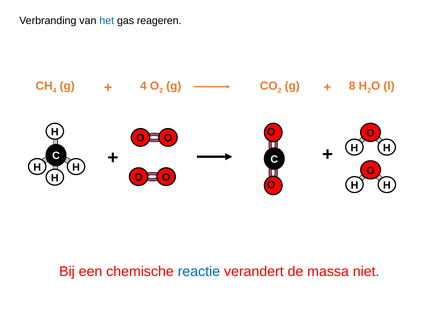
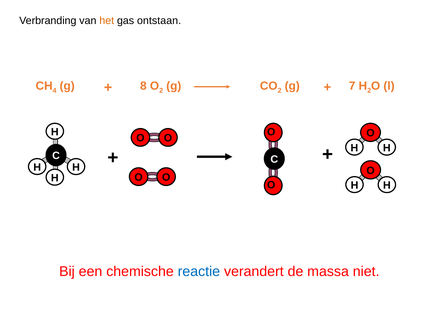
het colour: blue -> orange (107, 21)
reageren: reageren -> ontstaan (159, 21)
g 4: 4 -> 8 (143, 86)
8: 8 -> 7 (352, 86)
